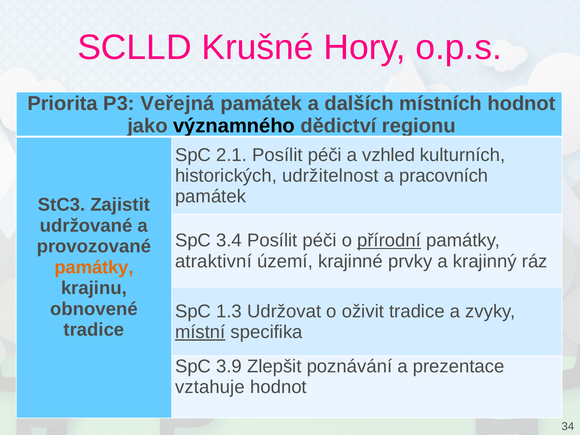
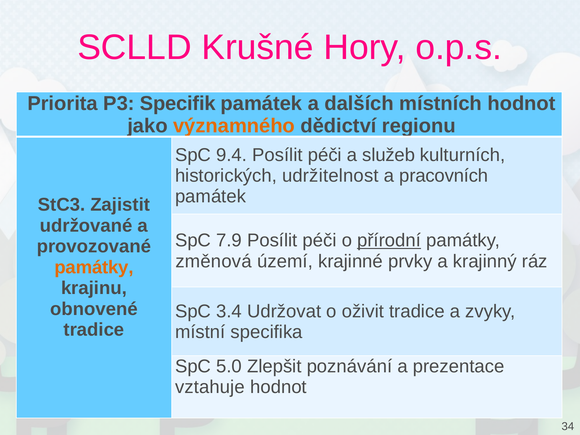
Veřejná: Veřejná -> Specifik (178, 103)
významného colour: black -> orange (234, 126)
2.1: 2.1 -> 9.4 (232, 155)
vzhled: vzhled -> služeb (389, 155)
3.4: 3.4 -> 7.9 (229, 240)
atraktivní: atraktivní -> změnová (214, 261)
1.3: 1.3 -> 3.4 (229, 311)
místní underline: present -> none (200, 332)
3.9: 3.9 -> 5.0 (229, 366)
